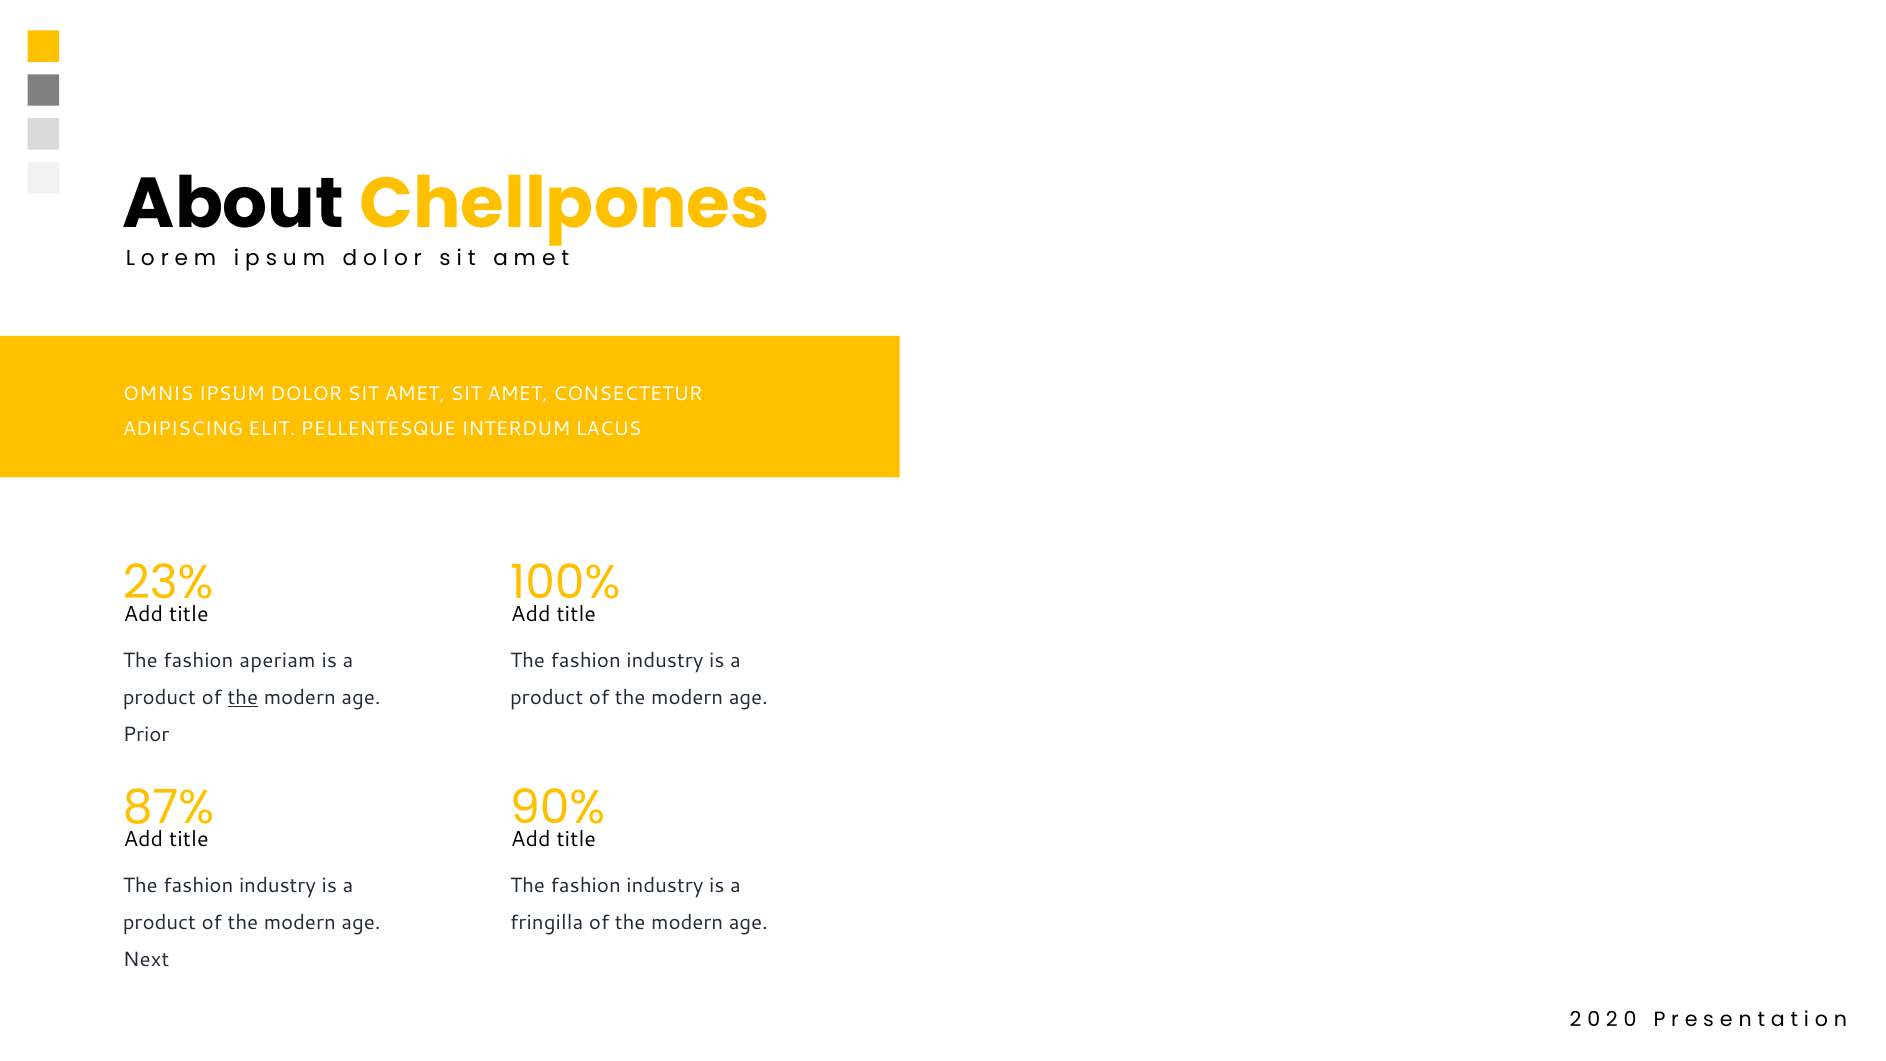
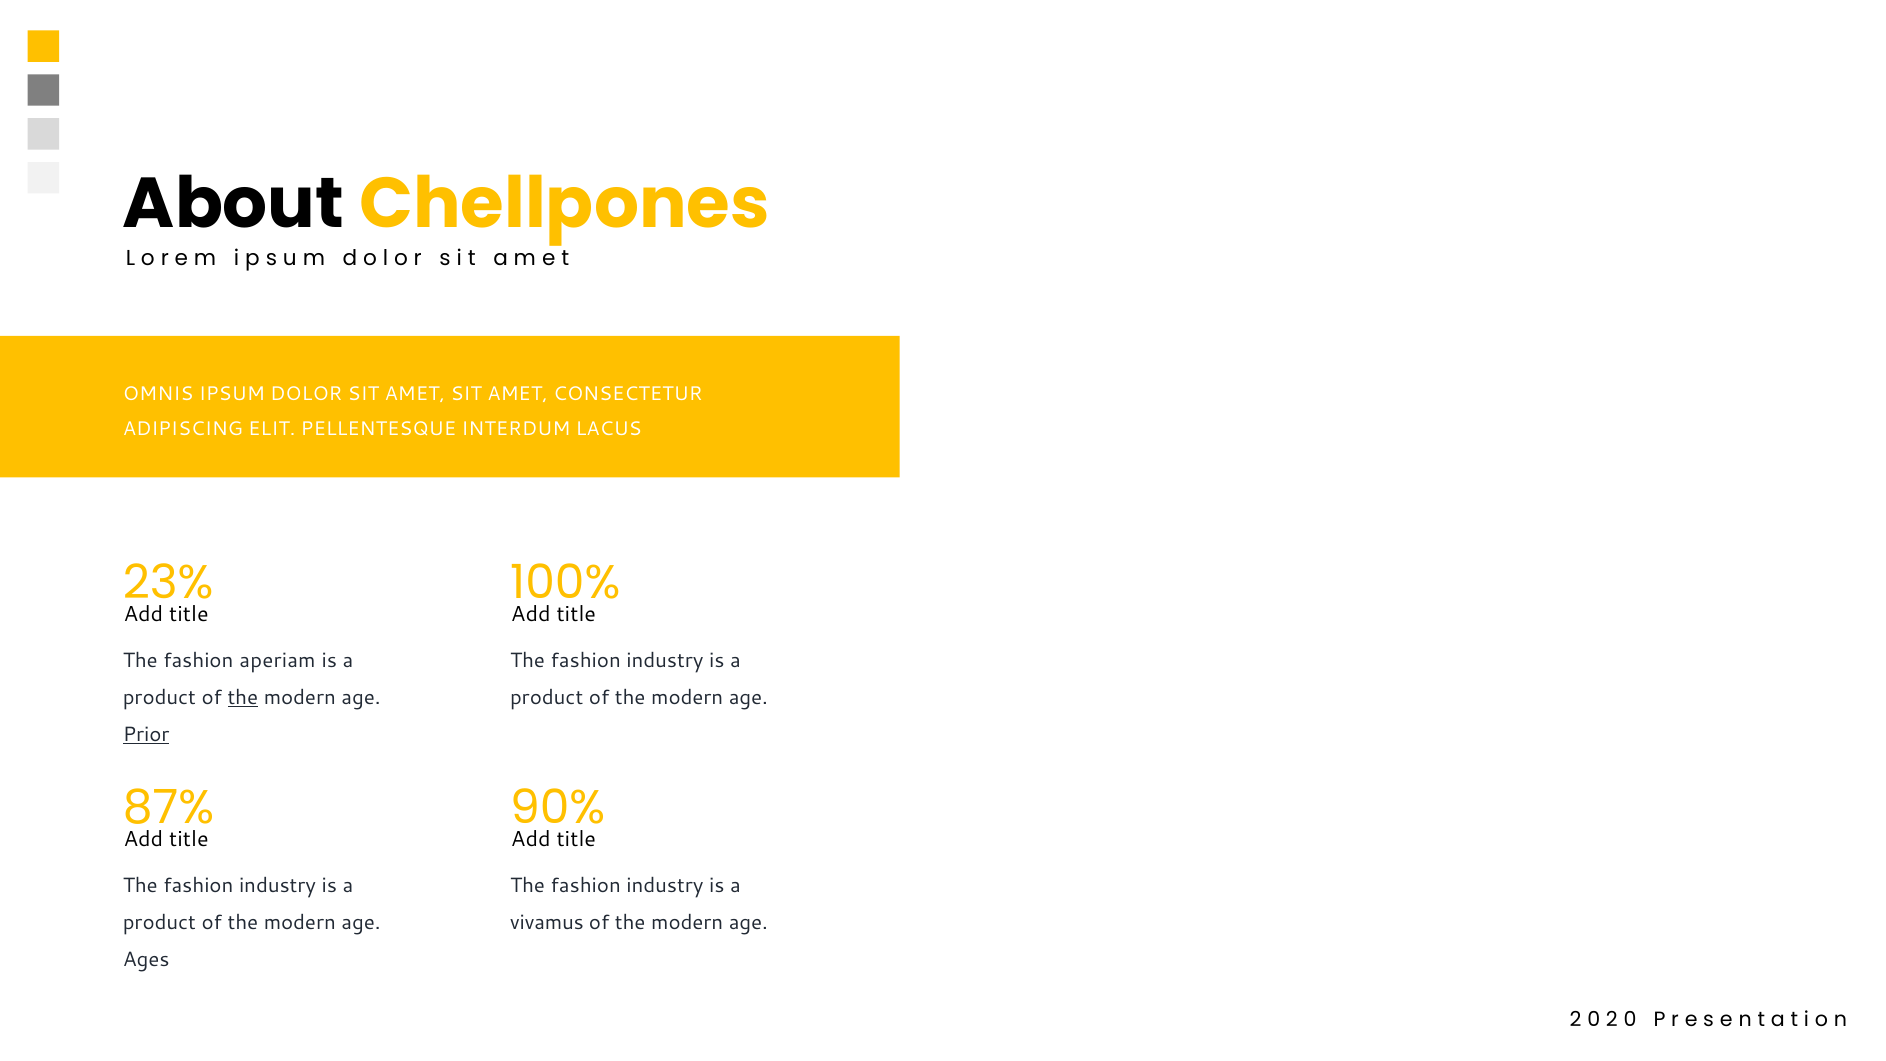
Prior underline: none -> present (146, 735)
fringilla: fringilla -> vivamus (547, 923)
Next: Next -> Ages (146, 960)
